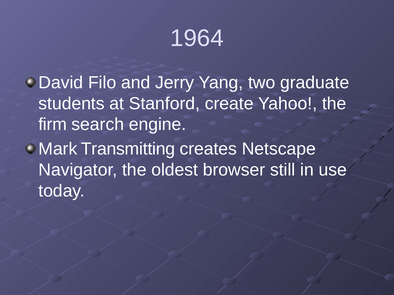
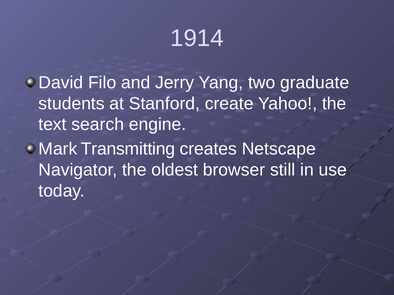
1964: 1964 -> 1914 (197, 38)
firm: firm -> text (53, 125)
